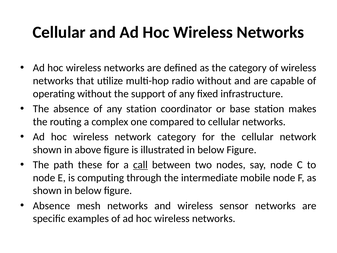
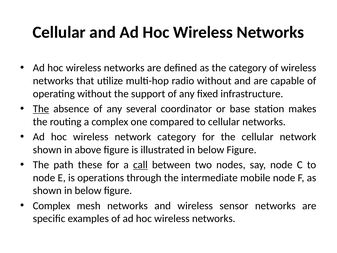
The underline: none -> present (41, 109)
any station: station -> several (141, 109)
computing: computing -> operations (101, 178)
Absence: Absence -> Complex (52, 206)
